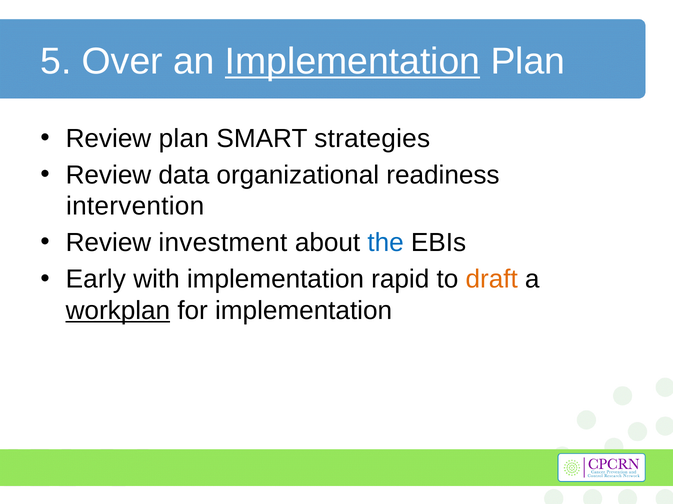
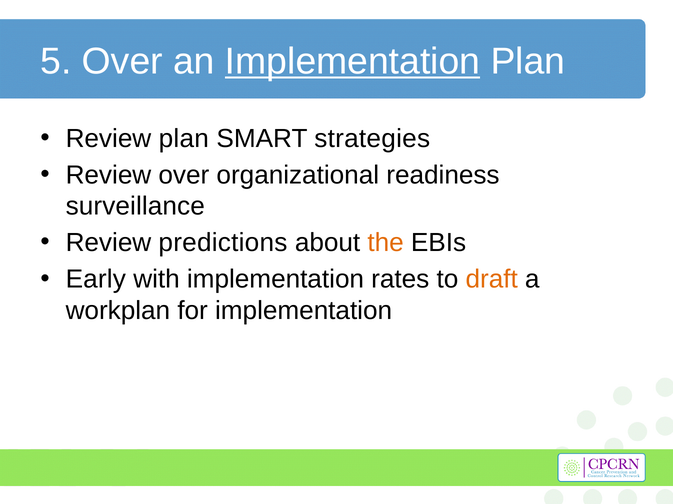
Review data: data -> over (184, 175)
intervention: intervention -> surveillance (135, 207)
investment: investment -> predictions (223, 243)
the colour: blue -> orange (386, 243)
rapid: rapid -> rates (400, 280)
workplan underline: present -> none (118, 311)
